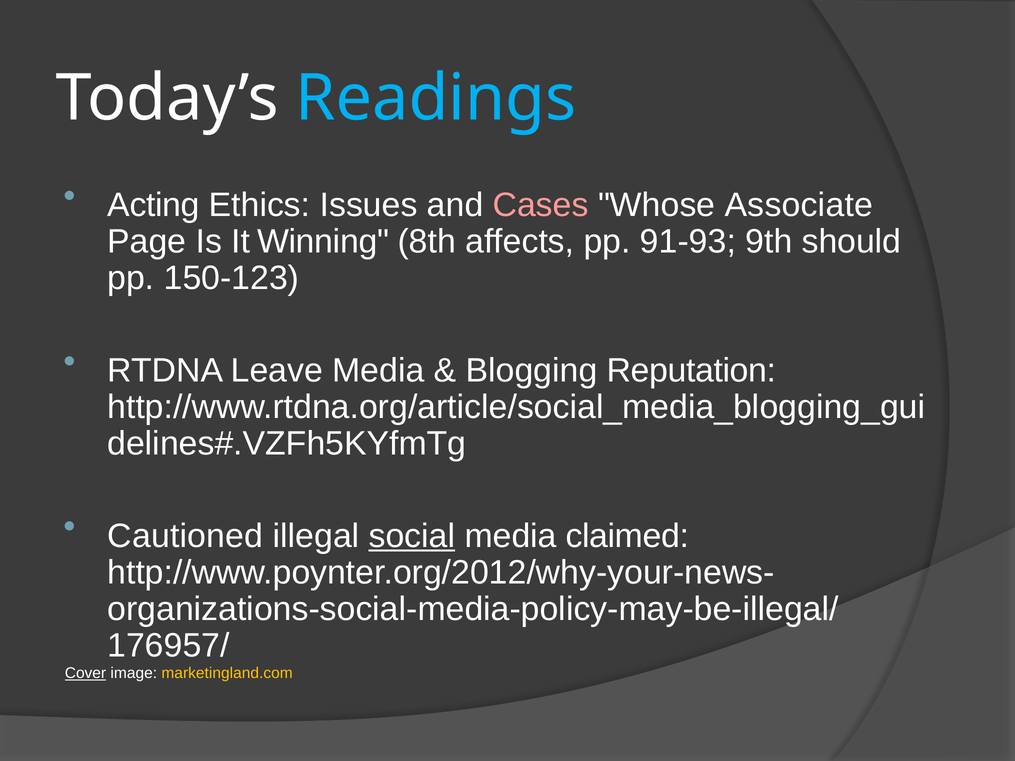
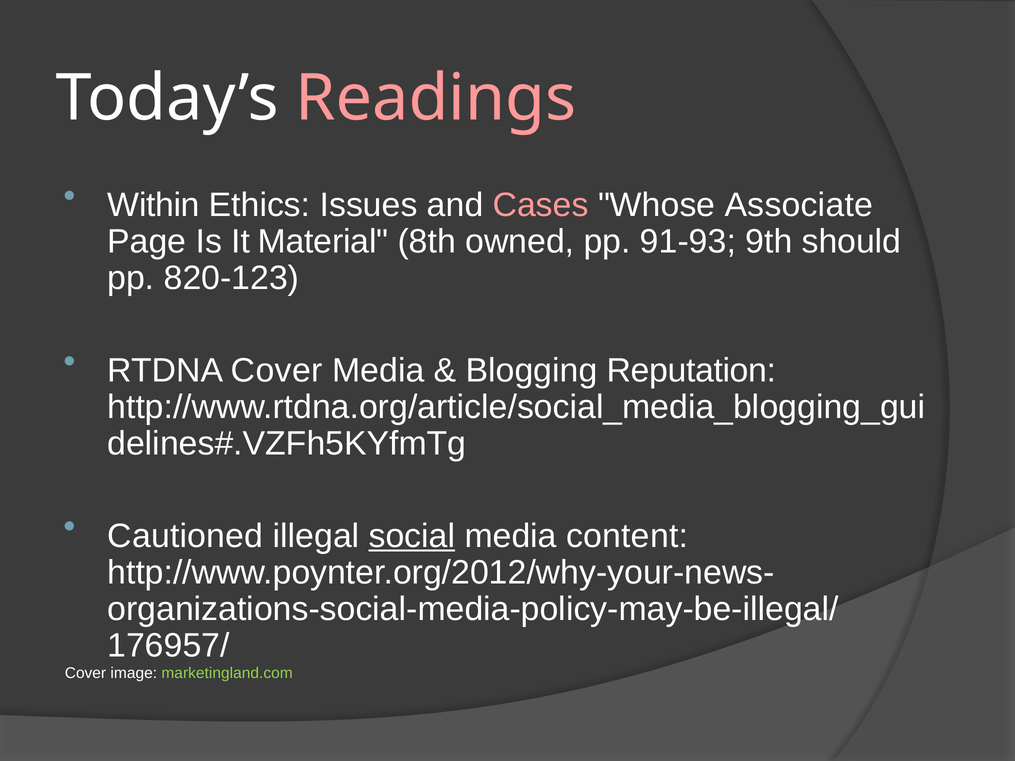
Readings colour: light blue -> pink (436, 98)
Acting: Acting -> Within (154, 205)
Winning: Winning -> Material (323, 242)
affects: affects -> owned (520, 242)
150-123: 150-123 -> 820-123 (231, 278)
RTDNA Leave: Leave -> Cover (277, 371)
claimed: claimed -> content (627, 536)
Cover underline: present -> none (85, 673)
marketingland.com colour: yellow -> light green (227, 673)
